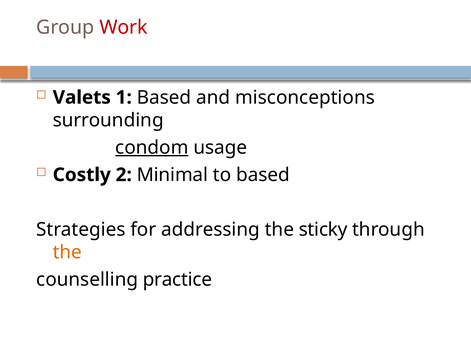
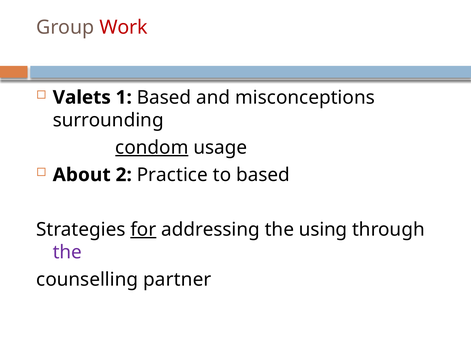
Costly: Costly -> About (82, 175)
Minimal: Minimal -> Practice (172, 175)
for underline: none -> present (143, 230)
sticky: sticky -> using (323, 230)
the colour: orange -> purple (67, 252)
practice: practice -> partner (177, 280)
